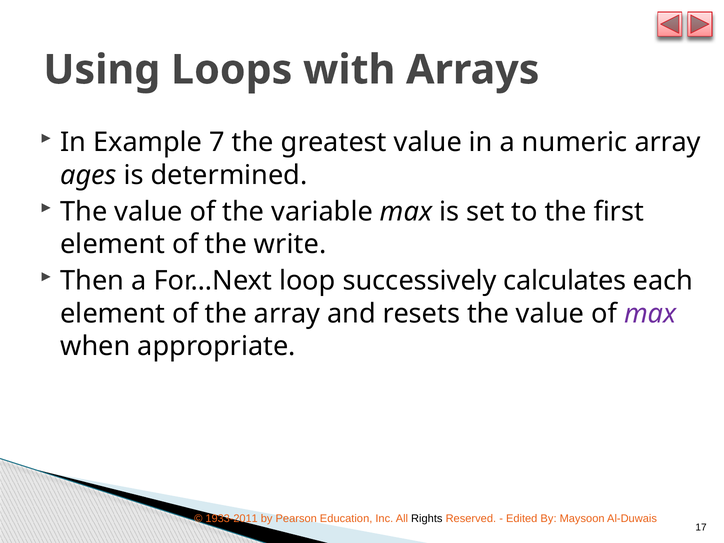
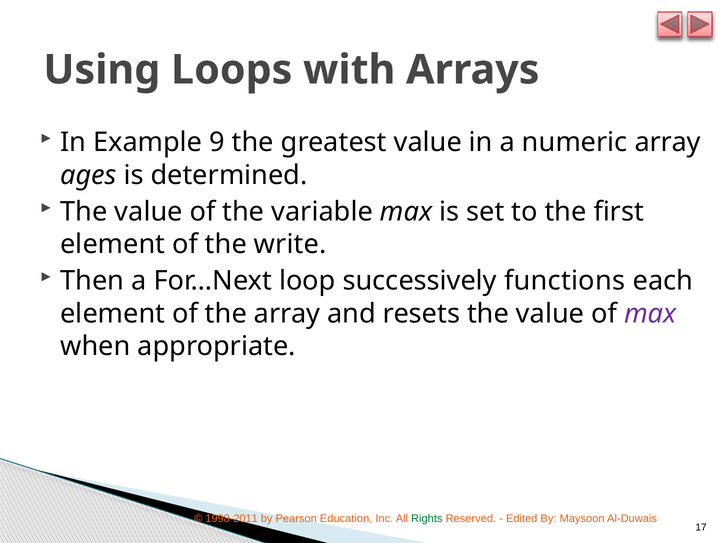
7: 7 -> 9 (217, 142)
calculates: calculates -> functions (565, 281)
1933-2011: 1933-2011 -> 1998-2011 (232, 518)
Rights colour: black -> green (427, 518)
